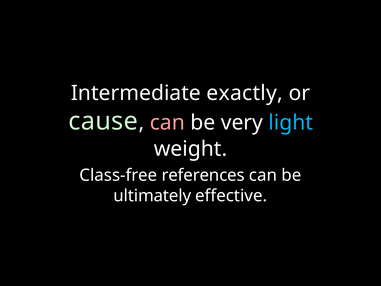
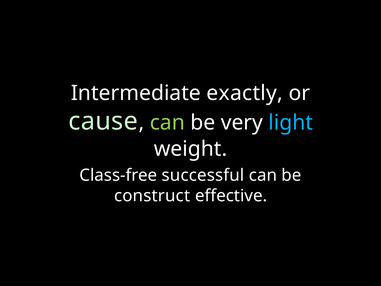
can colour: pink -> light green (167, 123)
references: references -> successful (203, 175)
ultimately: ultimately -> construct (152, 196)
